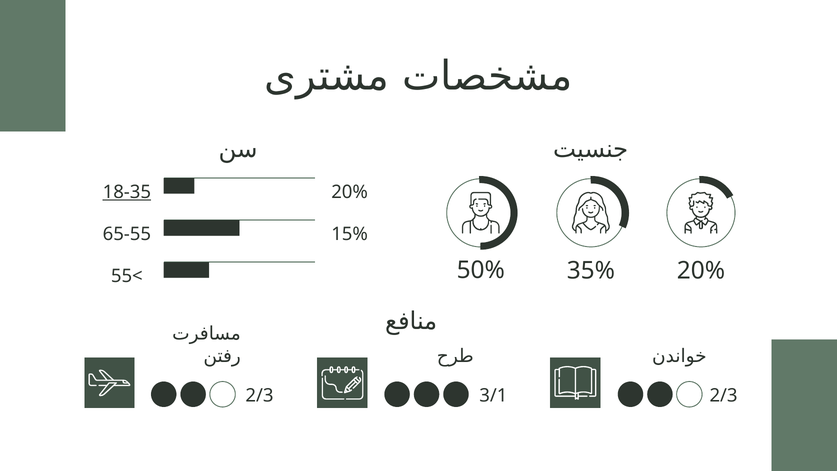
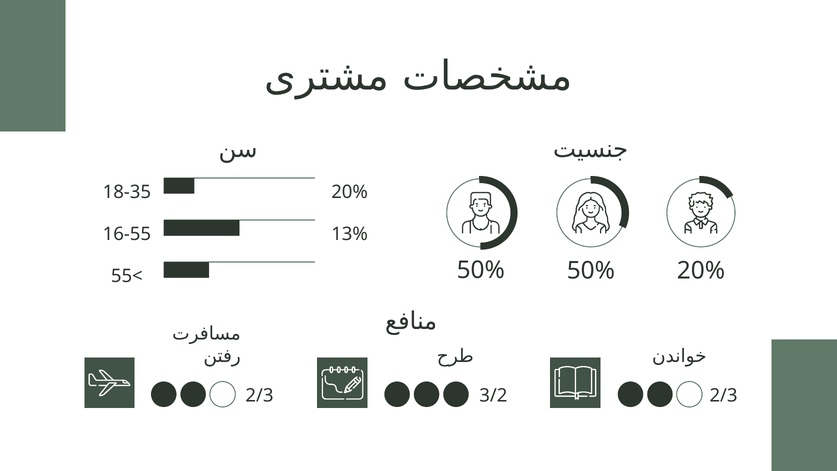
18-35 underline: present -> none (127, 192)
65-55: 65-55 -> 16-55 (127, 234)
15%: 15% -> 13% (350, 234)
35%: 35% -> 50% (591, 270)
3/1: 3/1 -> 3/2 (493, 395)
